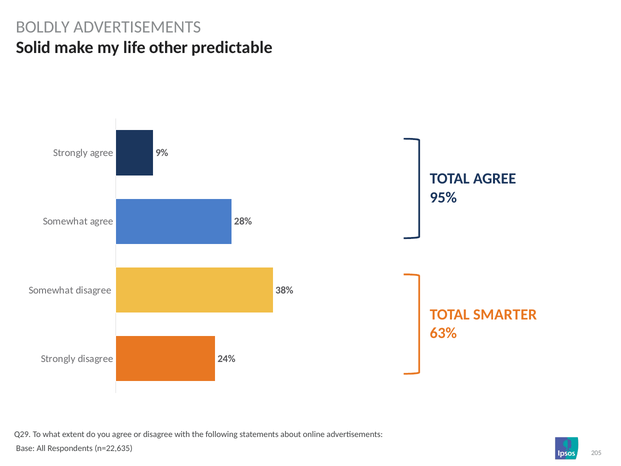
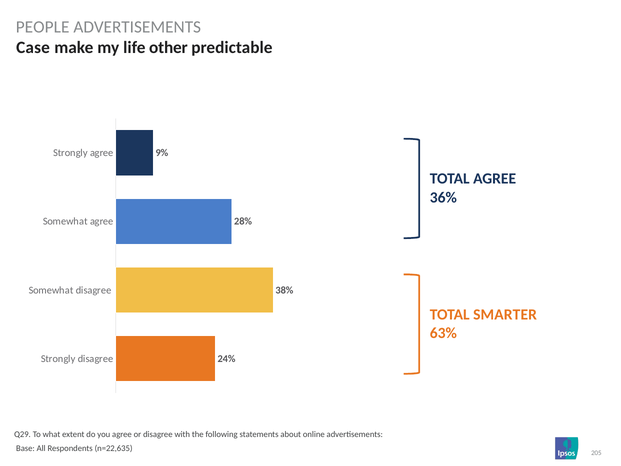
BOLDLY: BOLDLY -> PEOPLE (43, 27)
Solid: Solid -> Case (33, 47)
95%: 95% -> 36% (443, 197)
